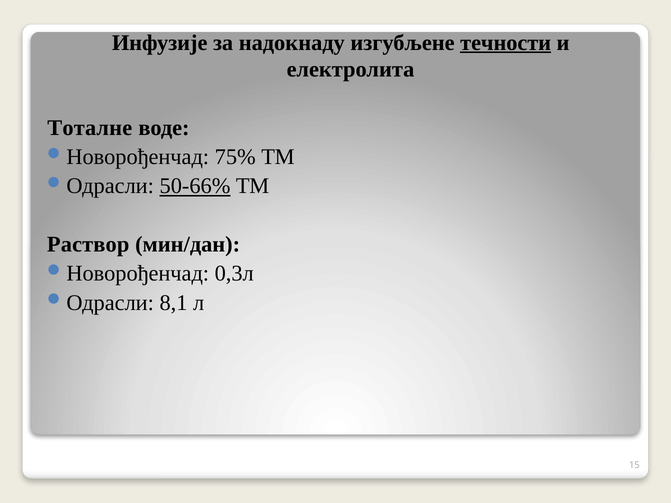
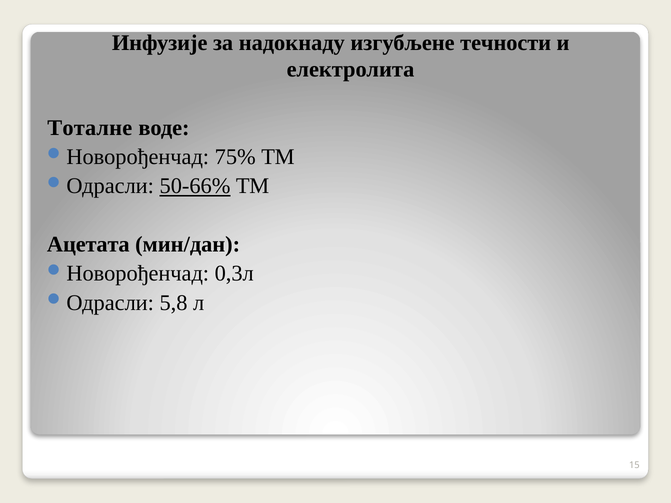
течности underline: present -> none (506, 43)
Раствор: Раствор -> Ацетата (88, 245)
8,1: 8,1 -> 5,8 (173, 303)
